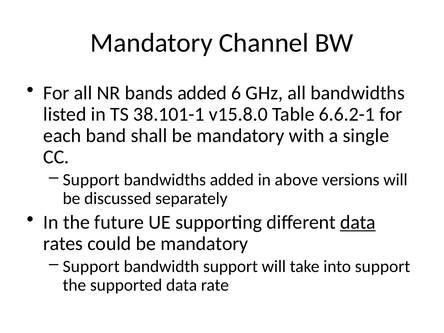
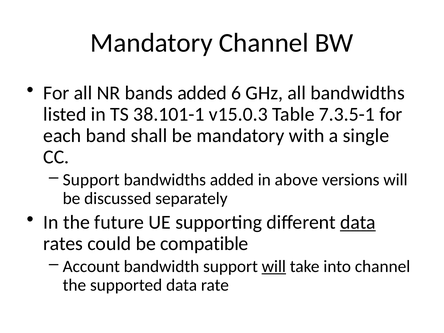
v15.8.0: v15.8.0 -> v15.0.3 (238, 114)
6.6.2-1: 6.6.2-1 -> 7.3.5-1 (347, 114)
could be mandatory: mandatory -> compatible (204, 244)
Support: Support -> Account (91, 267)
will underline: none -> present (274, 267)
into support: support -> channel (383, 267)
